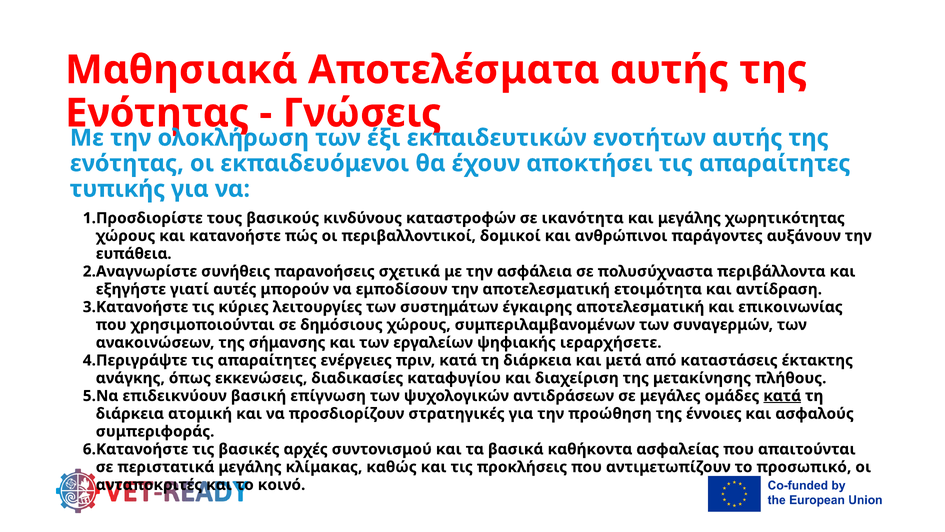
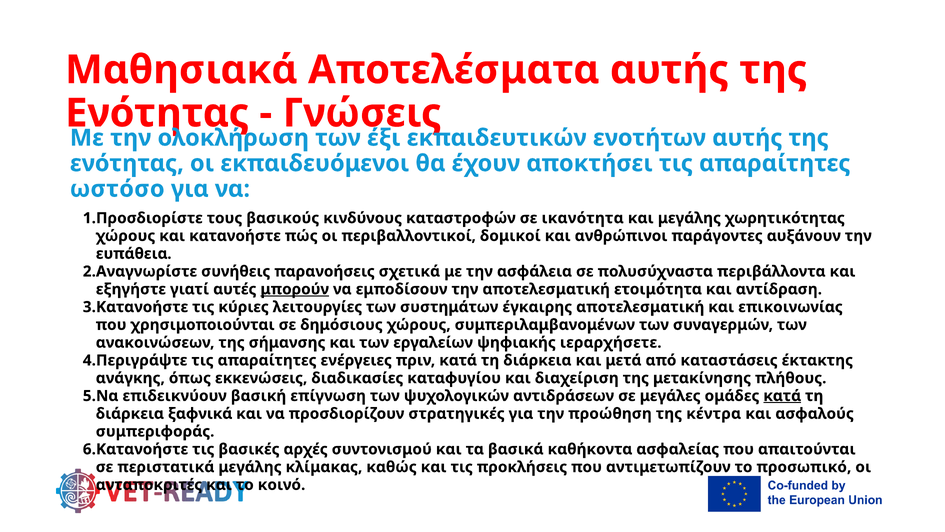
τυπικής: τυπικής -> ωστόσο (117, 189)
μπορούν underline: none -> present (295, 289)
ατομική: ατομική -> ξαφνικά (200, 413)
έννοιες: έννοιες -> κέντρα (714, 413)
